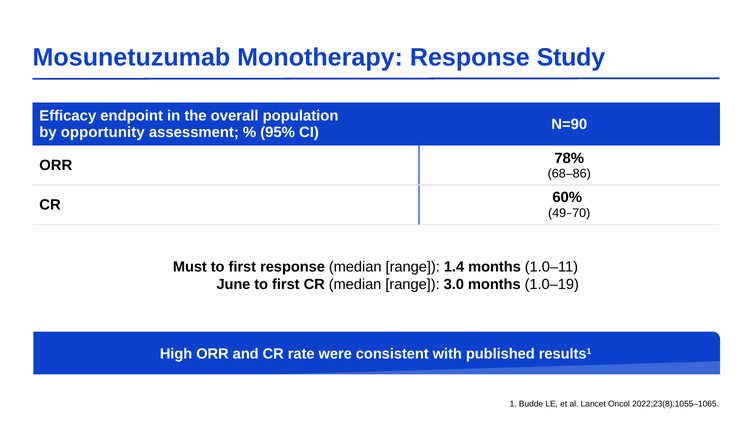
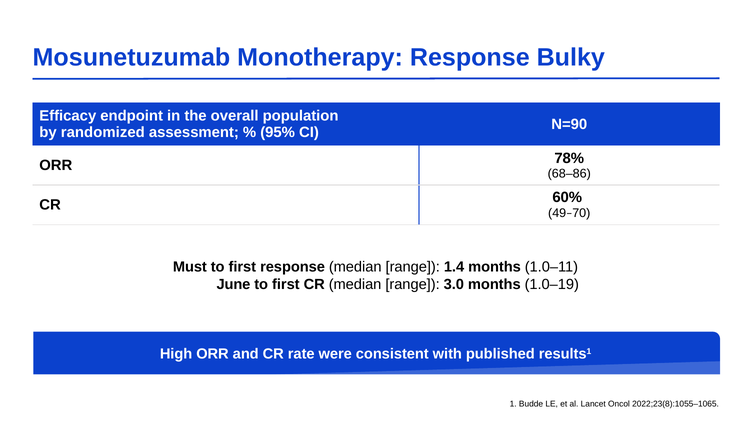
Study: Study -> Bulky (571, 58)
opportunity: opportunity -> randomized (103, 132)
